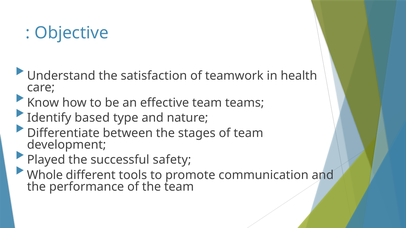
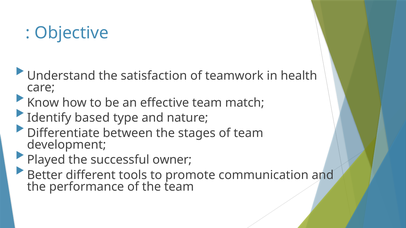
teams: teams -> match (245, 103)
safety: safety -> owner (172, 160)
Whole: Whole -> Better (45, 175)
